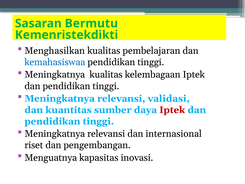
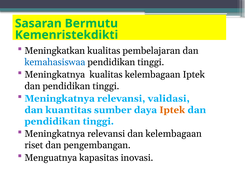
Menghasilkan: Menghasilkan -> Meningkatkan (55, 51)
Iptek colour: red -> orange (172, 110)
dan internasional: internasional -> kelembagaan (174, 134)
